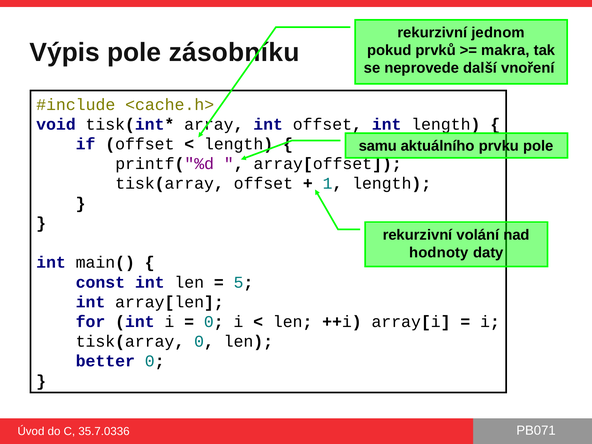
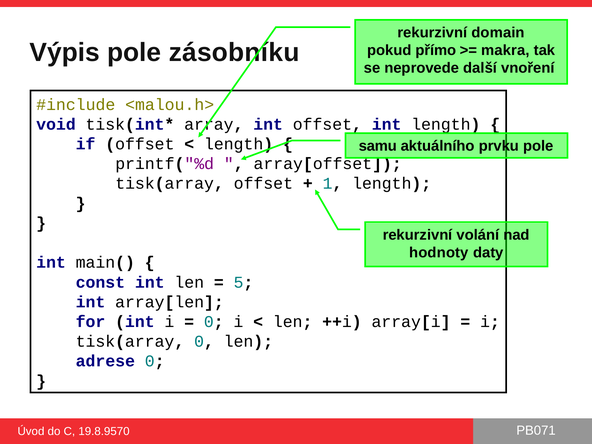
jednom: jednom -> domain (498, 33)
prvků: prvků -> přímo (436, 50)
<cache.h>: <cache.h> -> <malou.h> (170, 105)
better: better -> adrese (105, 361)
35.7.0336: 35.7.0336 -> 19.8.9570 (104, 431)
